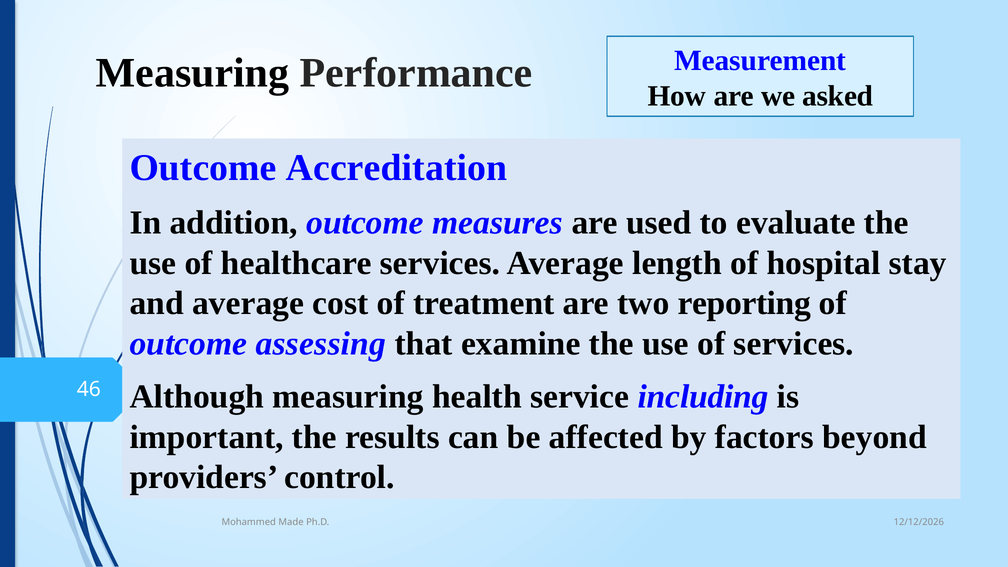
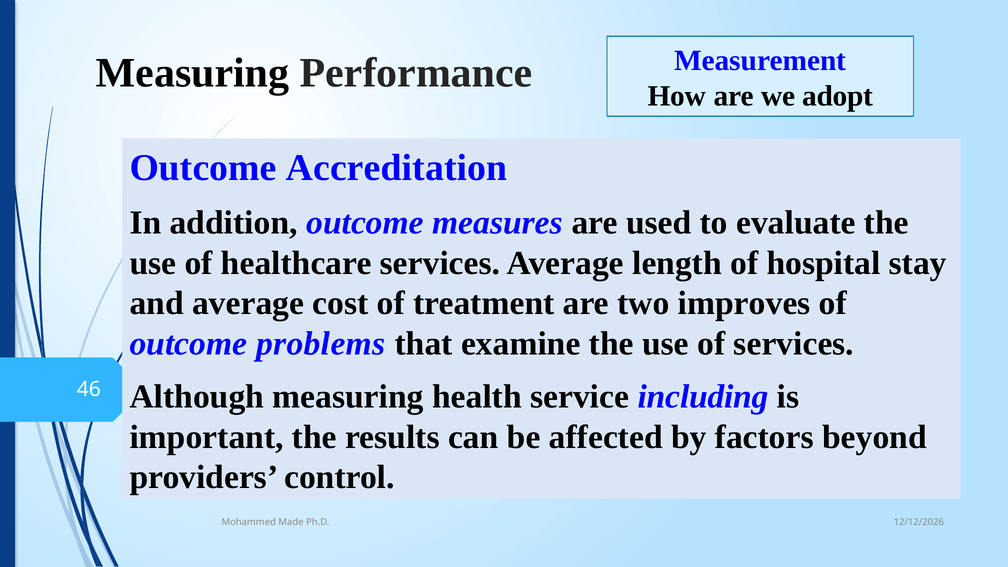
asked: asked -> adopt (838, 96)
reporting: reporting -> improves (744, 303)
assessing: assessing -> problems (321, 344)
